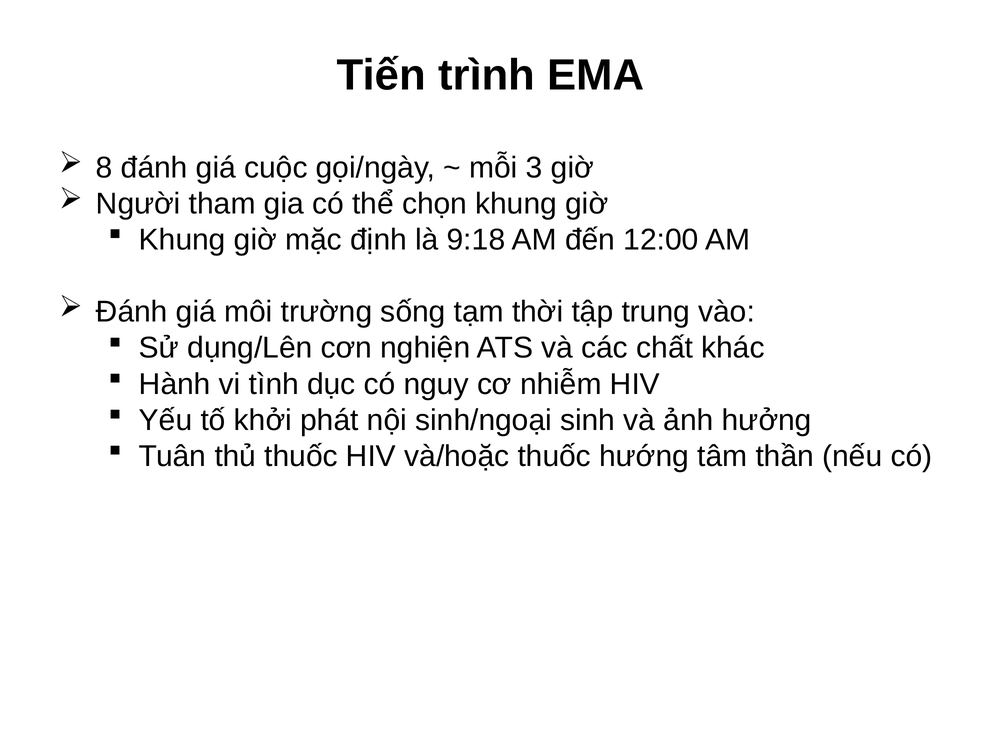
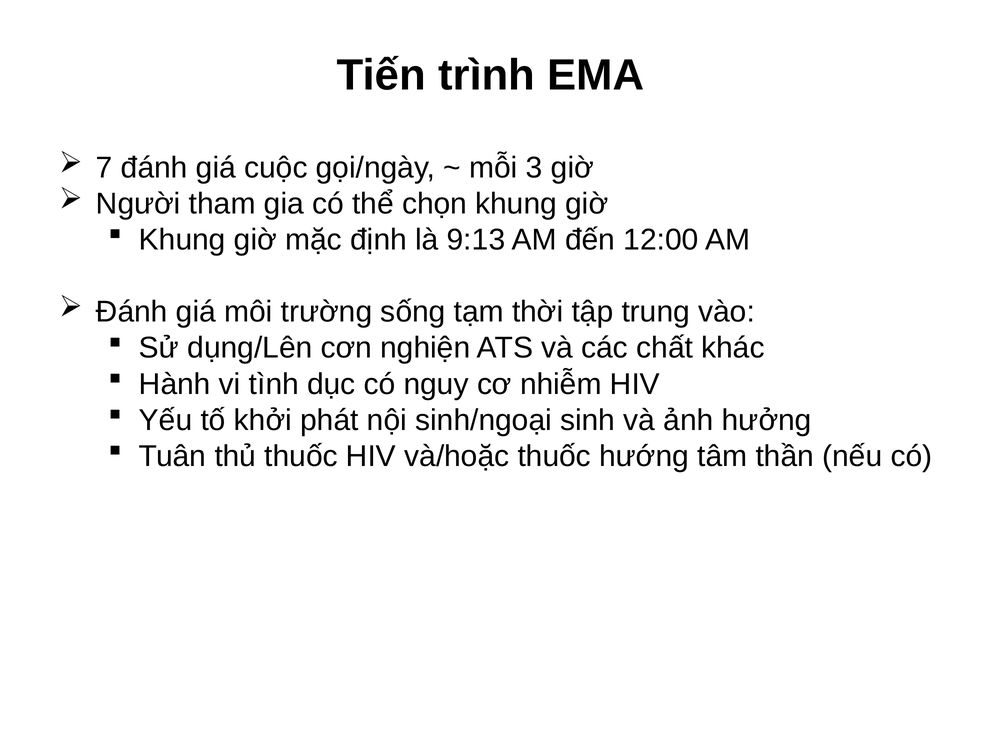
8: 8 -> 7 (104, 168)
9:18: 9:18 -> 9:13 (476, 240)
